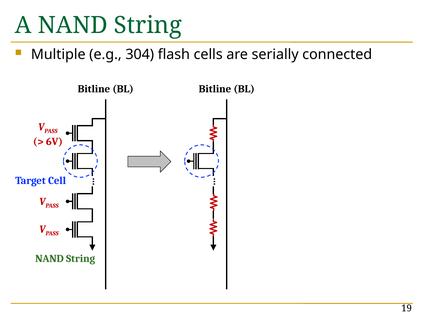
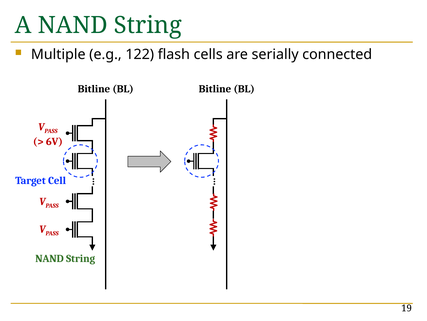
304: 304 -> 122 (140, 54)
